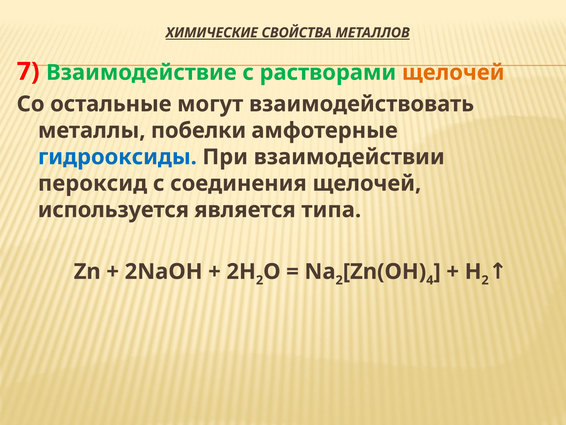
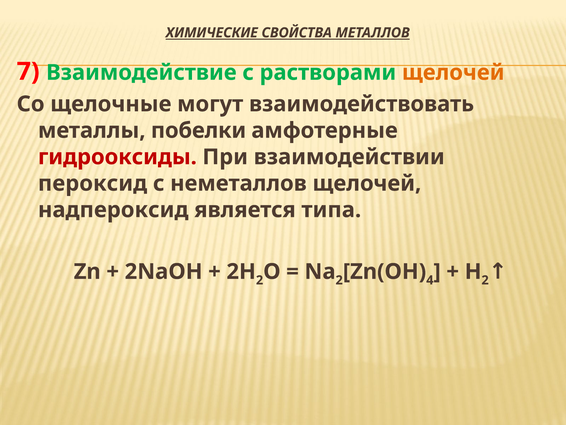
остальные: остальные -> щелочные (111, 104)
гидрооксиды colour: blue -> red (117, 157)
соединения: соединения -> неметаллов (238, 183)
используется: используется -> надпероксид (113, 210)
